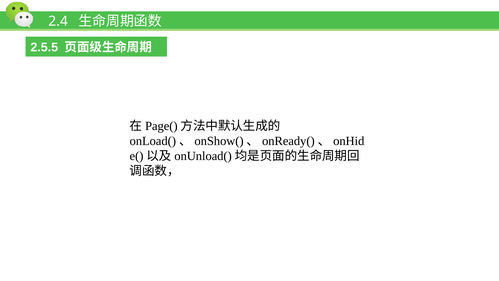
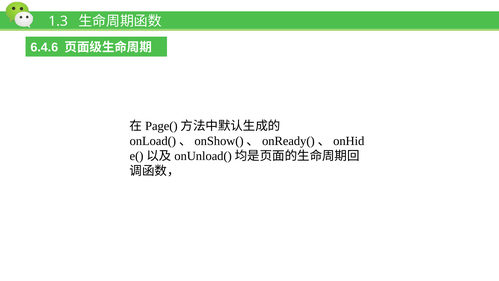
2.4: 2.4 -> 1.3 (58, 21)
2.5.5: 2.5.5 -> 6.4.6 (44, 47)
